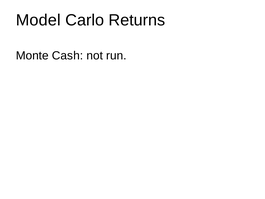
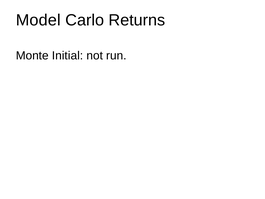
Cash: Cash -> Initial (68, 56)
